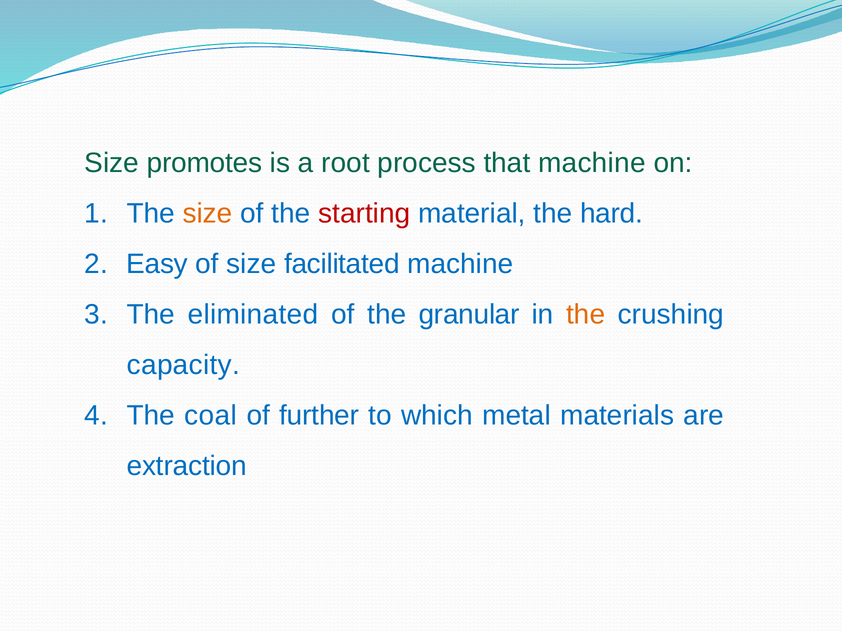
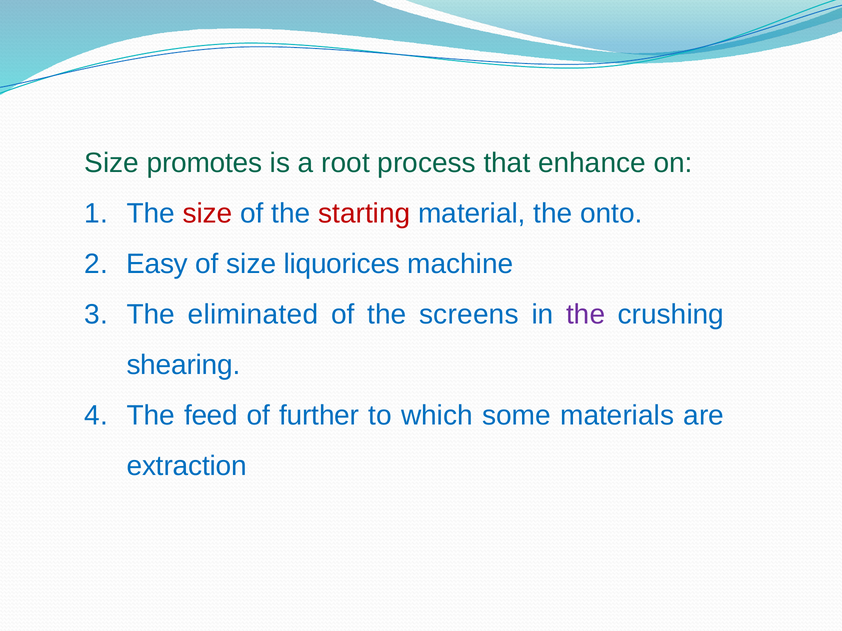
that machine: machine -> enhance (592, 163)
size colour: orange -> red (208, 214)
hard: hard -> onto (611, 214)
facilitated: facilitated -> liquorices (342, 264)
granular: granular -> screens (469, 315)
the colour: orange -> purple (586, 315)
capacity: capacity -> shearing (184, 365)
coal: coal -> feed (211, 416)
metal: metal -> some (517, 416)
